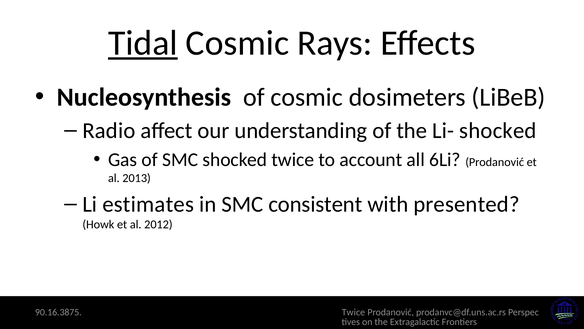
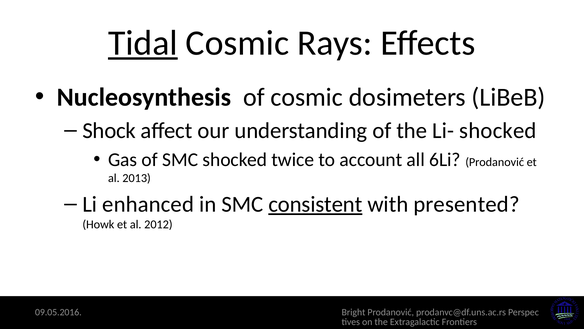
Radio: Radio -> Shock (109, 130)
estimates: estimates -> enhanced (148, 204)
consistent underline: none -> present (315, 204)
Twice: Twice -> Bright (354, 312)
90.16.3875: 90.16.3875 -> 09.05.2016 (58, 312)
